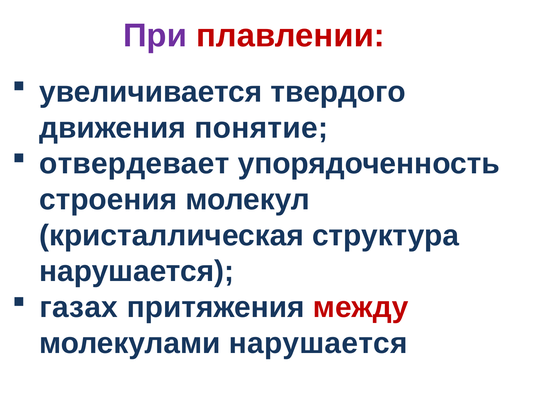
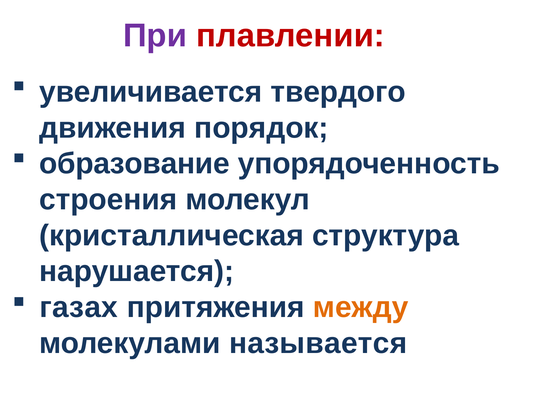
понятие: понятие -> порядок (261, 128)
отвердевает: отвердевает -> образование (134, 164)
между colour: red -> orange (361, 307)
молекулами нарушается: нарушается -> называется (318, 343)
